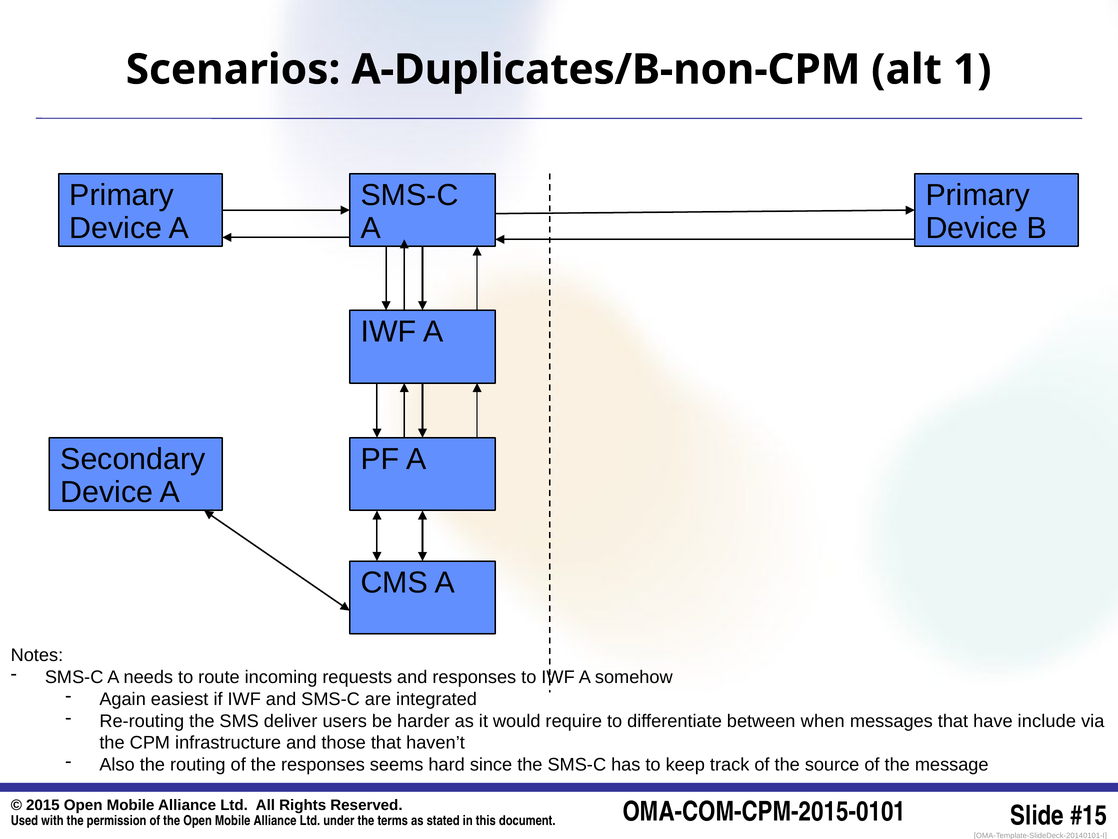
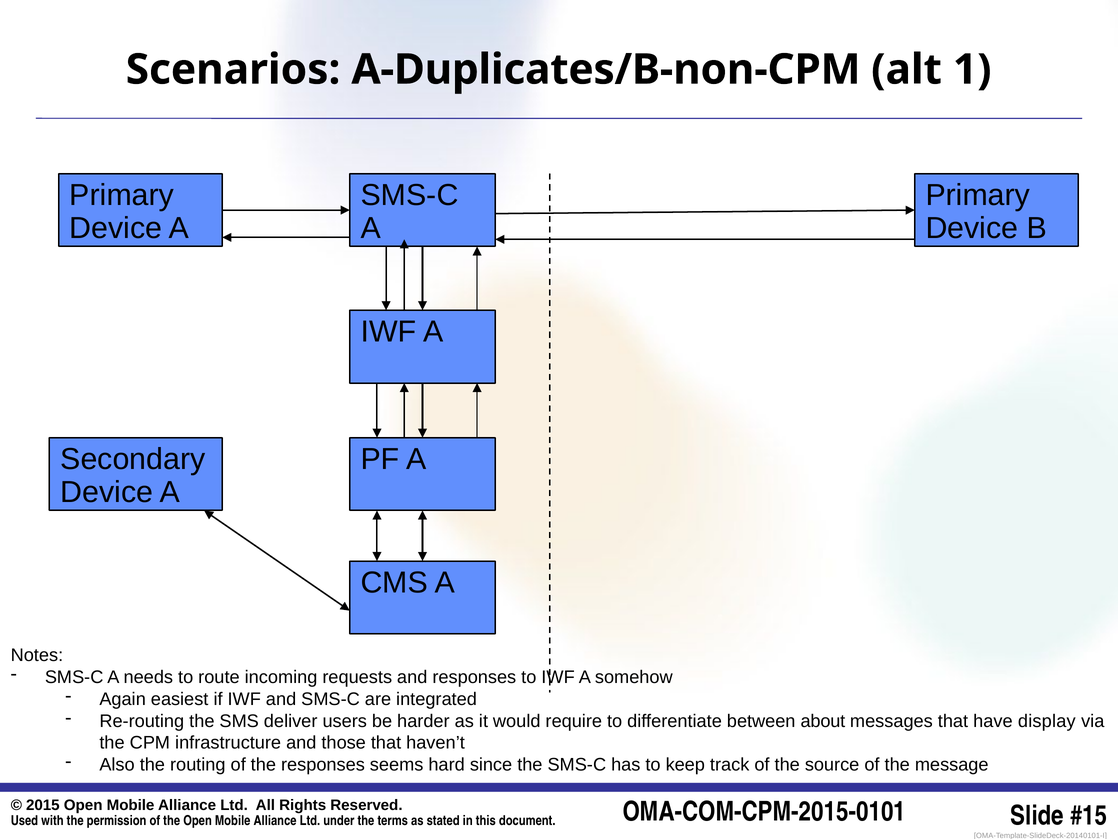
when: when -> about (823, 721)
include: include -> display (1047, 721)
